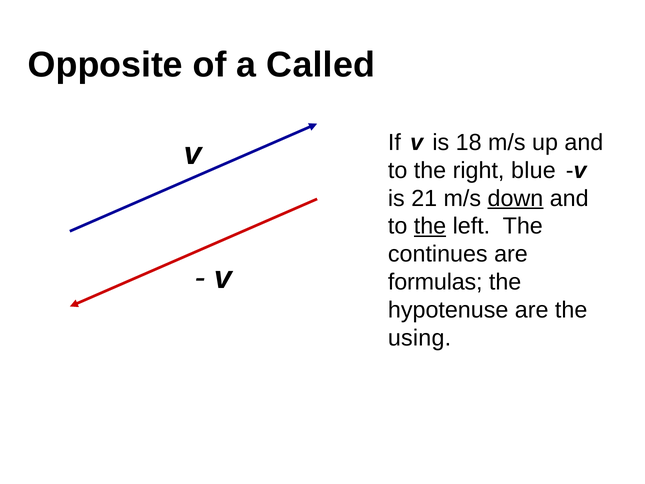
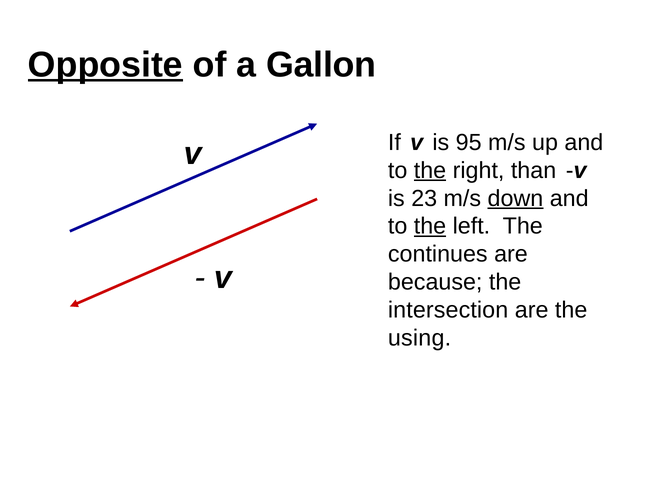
Opposite underline: none -> present (105, 65)
Called: Called -> Gallon (321, 65)
18: 18 -> 95 (469, 142)
the underline: none -> present (430, 170)
blue: blue -> than (534, 170)
21: 21 -> 23 (424, 198)
formulas: formulas -> because (435, 282)
hypotenuse: hypotenuse -> intersection (448, 310)
